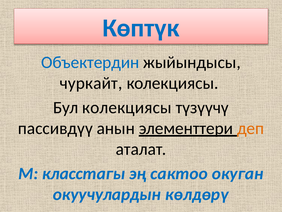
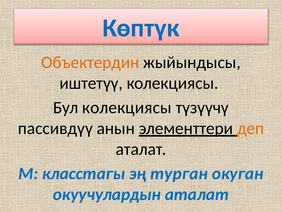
Объектердин colour: blue -> orange (90, 62)
чуркайт: чуркайт -> иштетүү (91, 83)
сактоо: сактоо -> турган (179, 173)
окуучулардын көлдөрү: көлдөрү -> аталат (197, 194)
